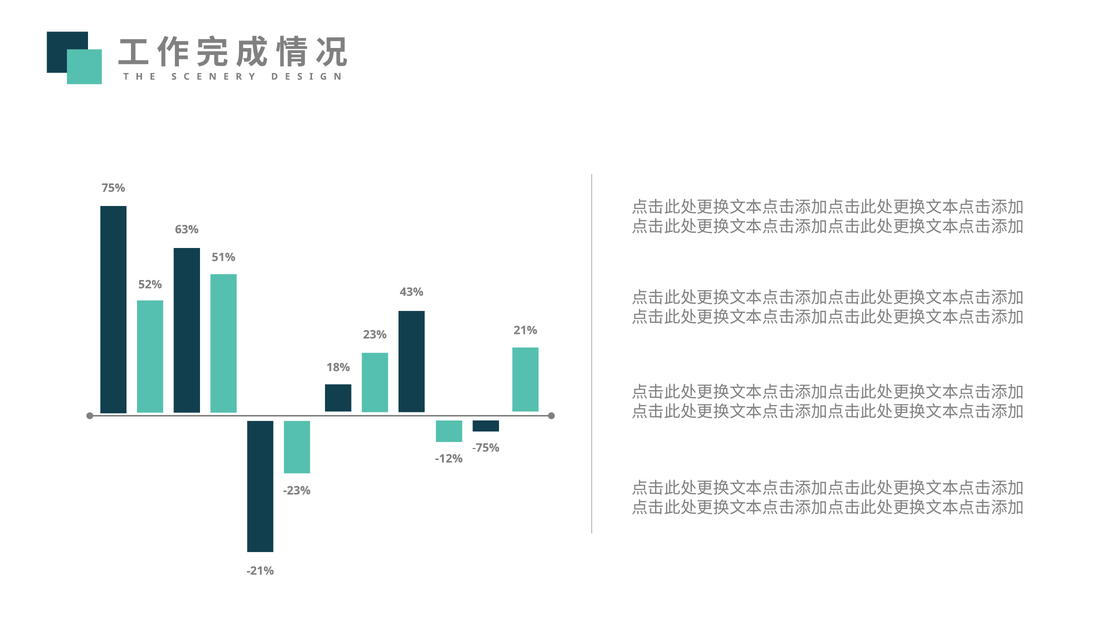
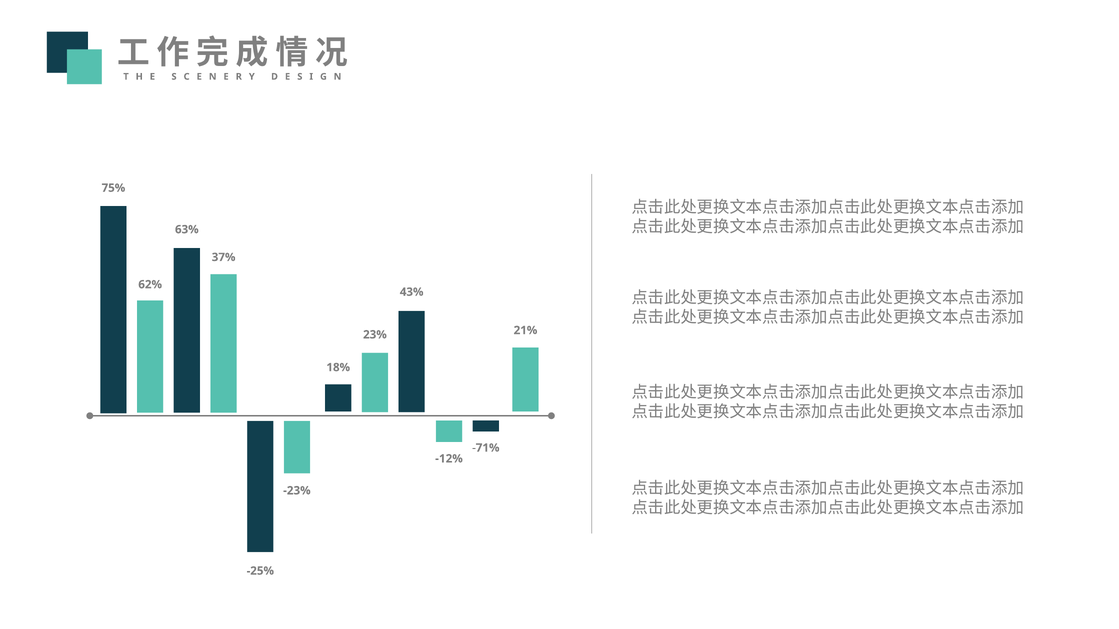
51%: 51% -> 37% (224, 257)
52%: 52% -> 62% (150, 285)
-75%: -75% -> -71% (486, 448)
-21%: -21% -> -25% (260, 571)
